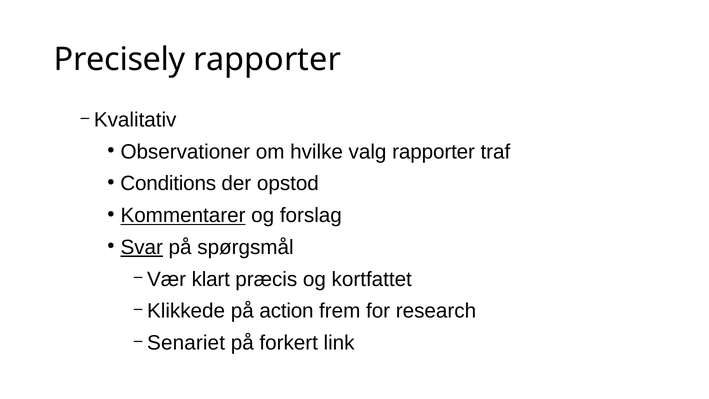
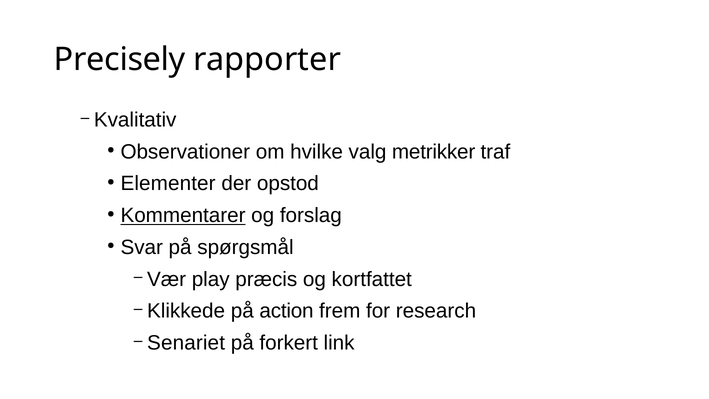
valg rapporter: rapporter -> metrikker (434, 152)
Conditions: Conditions -> Elementer (168, 184)
Svar underline: present -> none (142, 247)
klart: klart -> play (211, 279)
